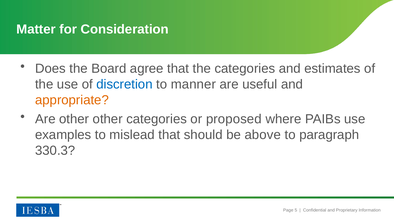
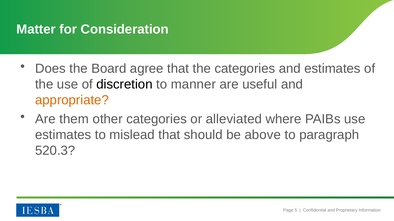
discretion colour: blue -> black (124, 85)
Are other: other -> them (74, 119)
proposed: proposed -> alleviated (234, 119)
examples: examples -> estimates (63, 135)
330.3: 330.3 -> 520.3 (55, 151)
